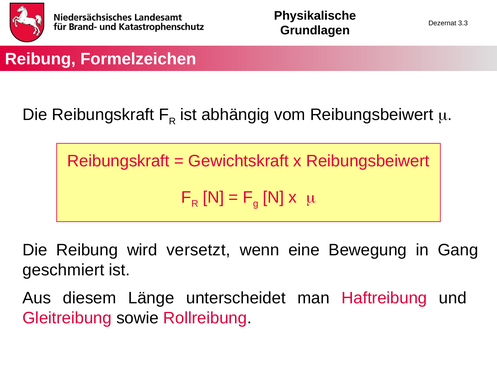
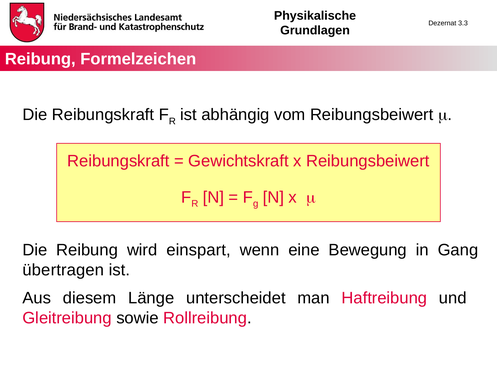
versetzt: versetzt -> einspart (199, 250)
geschmiert: geschmiert -> übertragen (63, 270)
